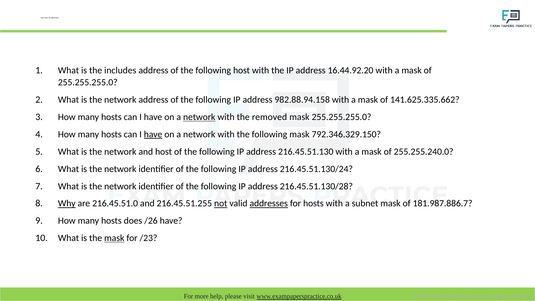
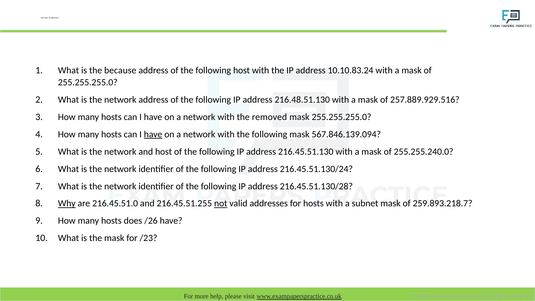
includes: includes -> because (120, 70)
16.44.92.20: 16.44.92.20 -> 10.10.83.24 (351, 70)
982.88.94.158: 982.88.94.158 -> 216.48.51.130 (302, 100)
141.625.335.662: 141.625.335.662 -> 257.889.929.516 (425, 100)
network underline: present -> none (199, 117)
792.346.329.150: 792.346.329.150 -> 567.846.139.094 (346, 134)
addresses underline: present -> none (269, 203)
181.987.886.7: 181.987.886.7 -> 259.893.218.7 (443, 203)
mask underline: present -> none (114, 238)
